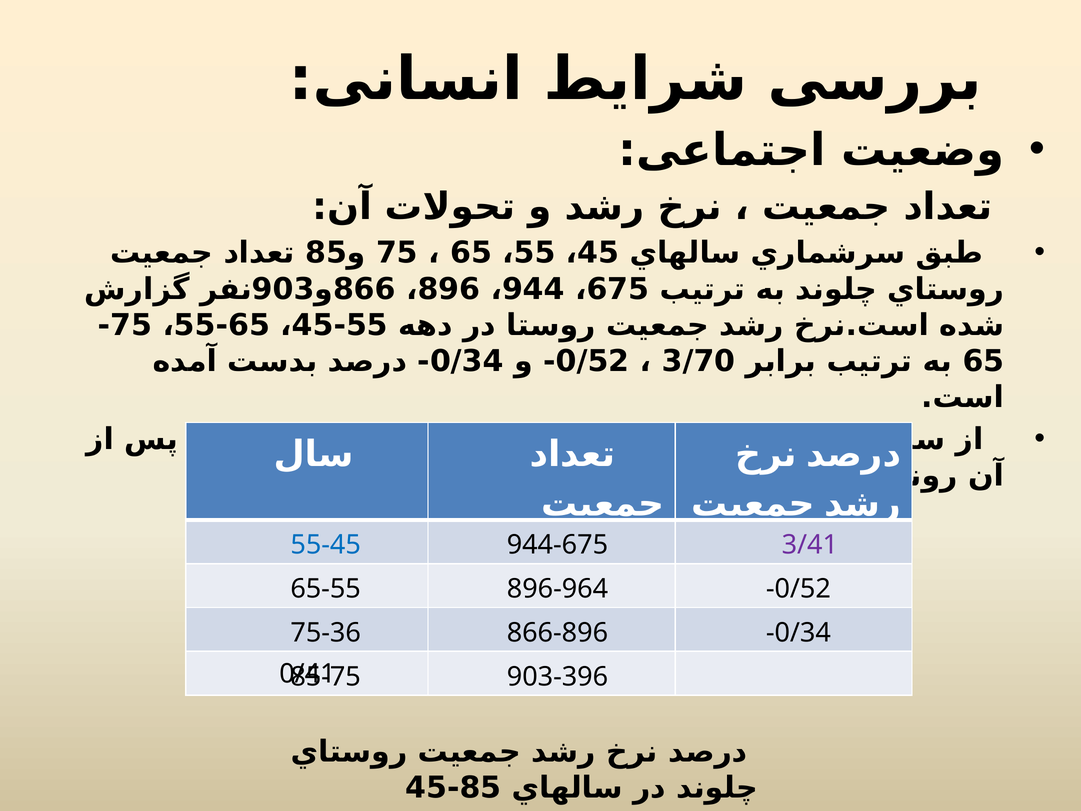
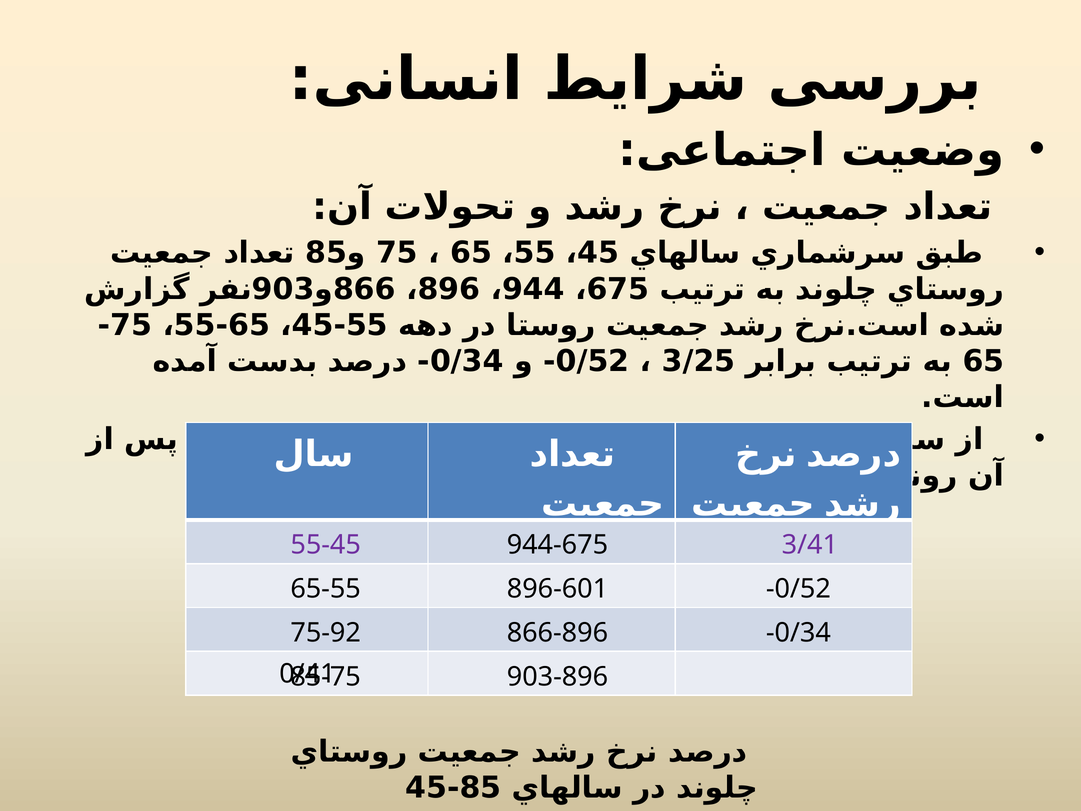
3/70: 3/70 -> 3/25 (698, 361)
55-45 colour: blue -> purple (326, 545)
896-964: 896-964 -> 896-601 (557, 589)
75-36: 75-36 -> 75-92 (326, 633)
903-396: 903-396 -> 903-896 (557, 676)
